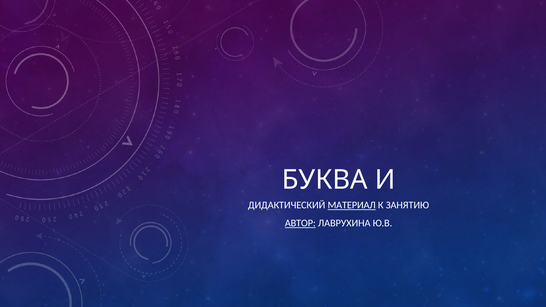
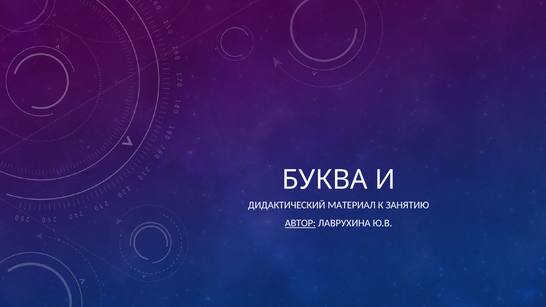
МАТЕРИАЛ underline: present -> none (352, 205)
